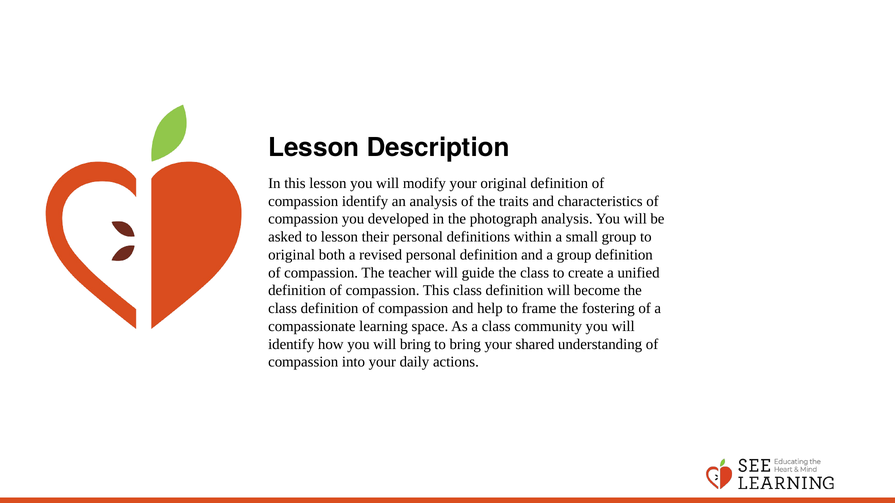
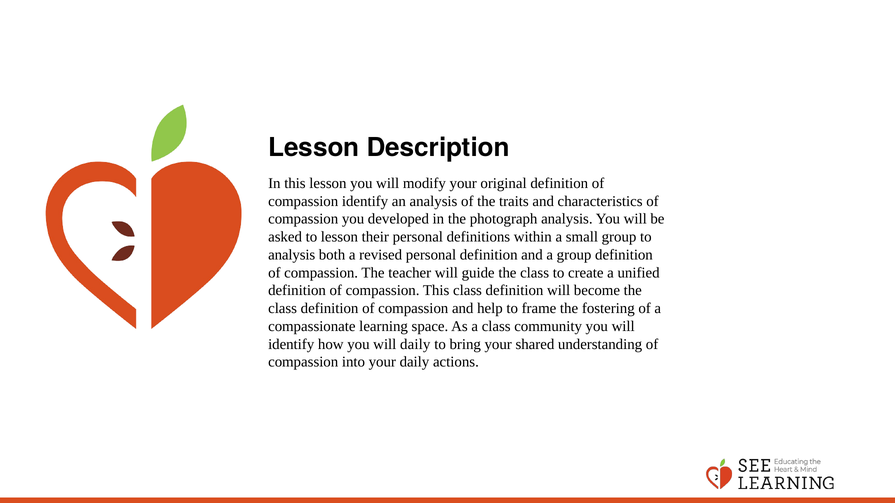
original: original -> analysis (292, 255)
will bring: bring -> daily (415, 344)
